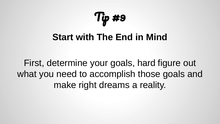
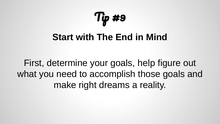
hard: hard -> help (146, 63)
